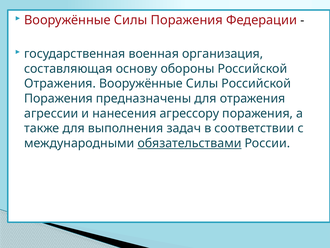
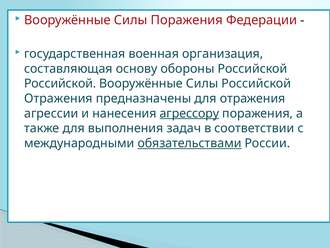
Отражения: Отражения -> Российской (60, 83)
Поражения: Поражения -> Отражения (58, 98)
агрессору underline: none -> present (189, 113)
